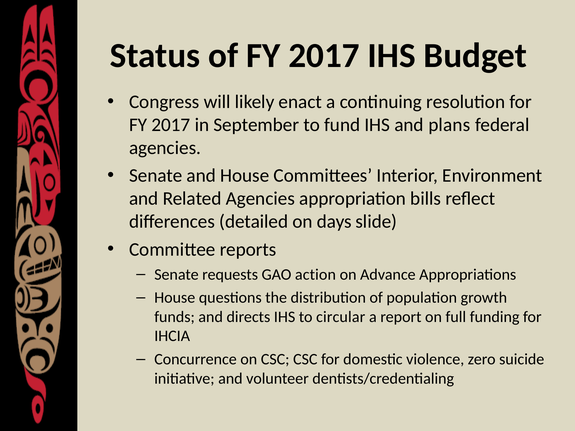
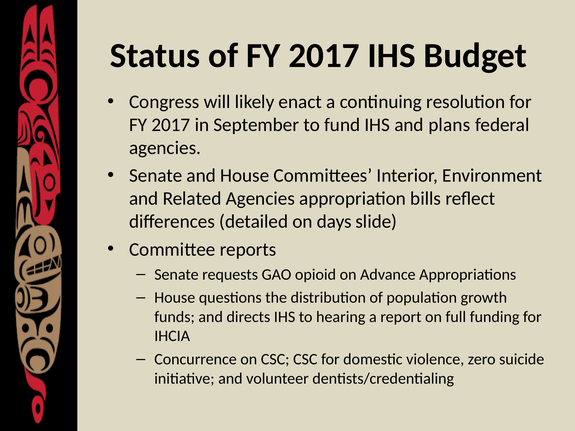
action: action -> opioid (316, 275)
circular: circular -> hearing (341, 317)
